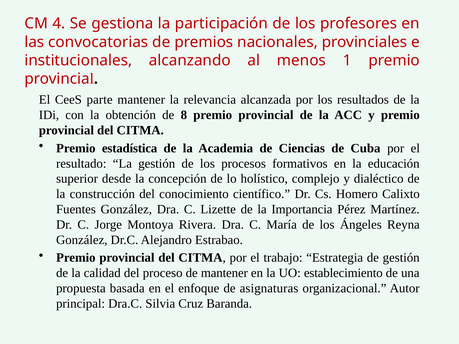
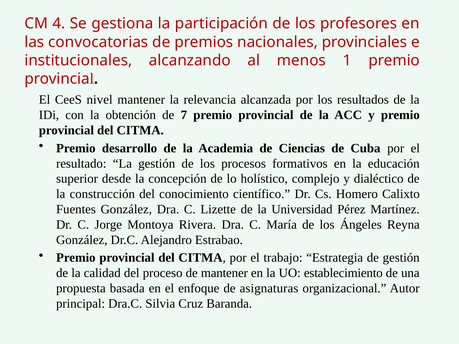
parte: parte -> nivel (100, 100)
8: 8 -> 7 (184, 115)
estadística: estadística -> desarrollo (130, 148)
Importancia: Importancia -> Universidad (302, 210)
